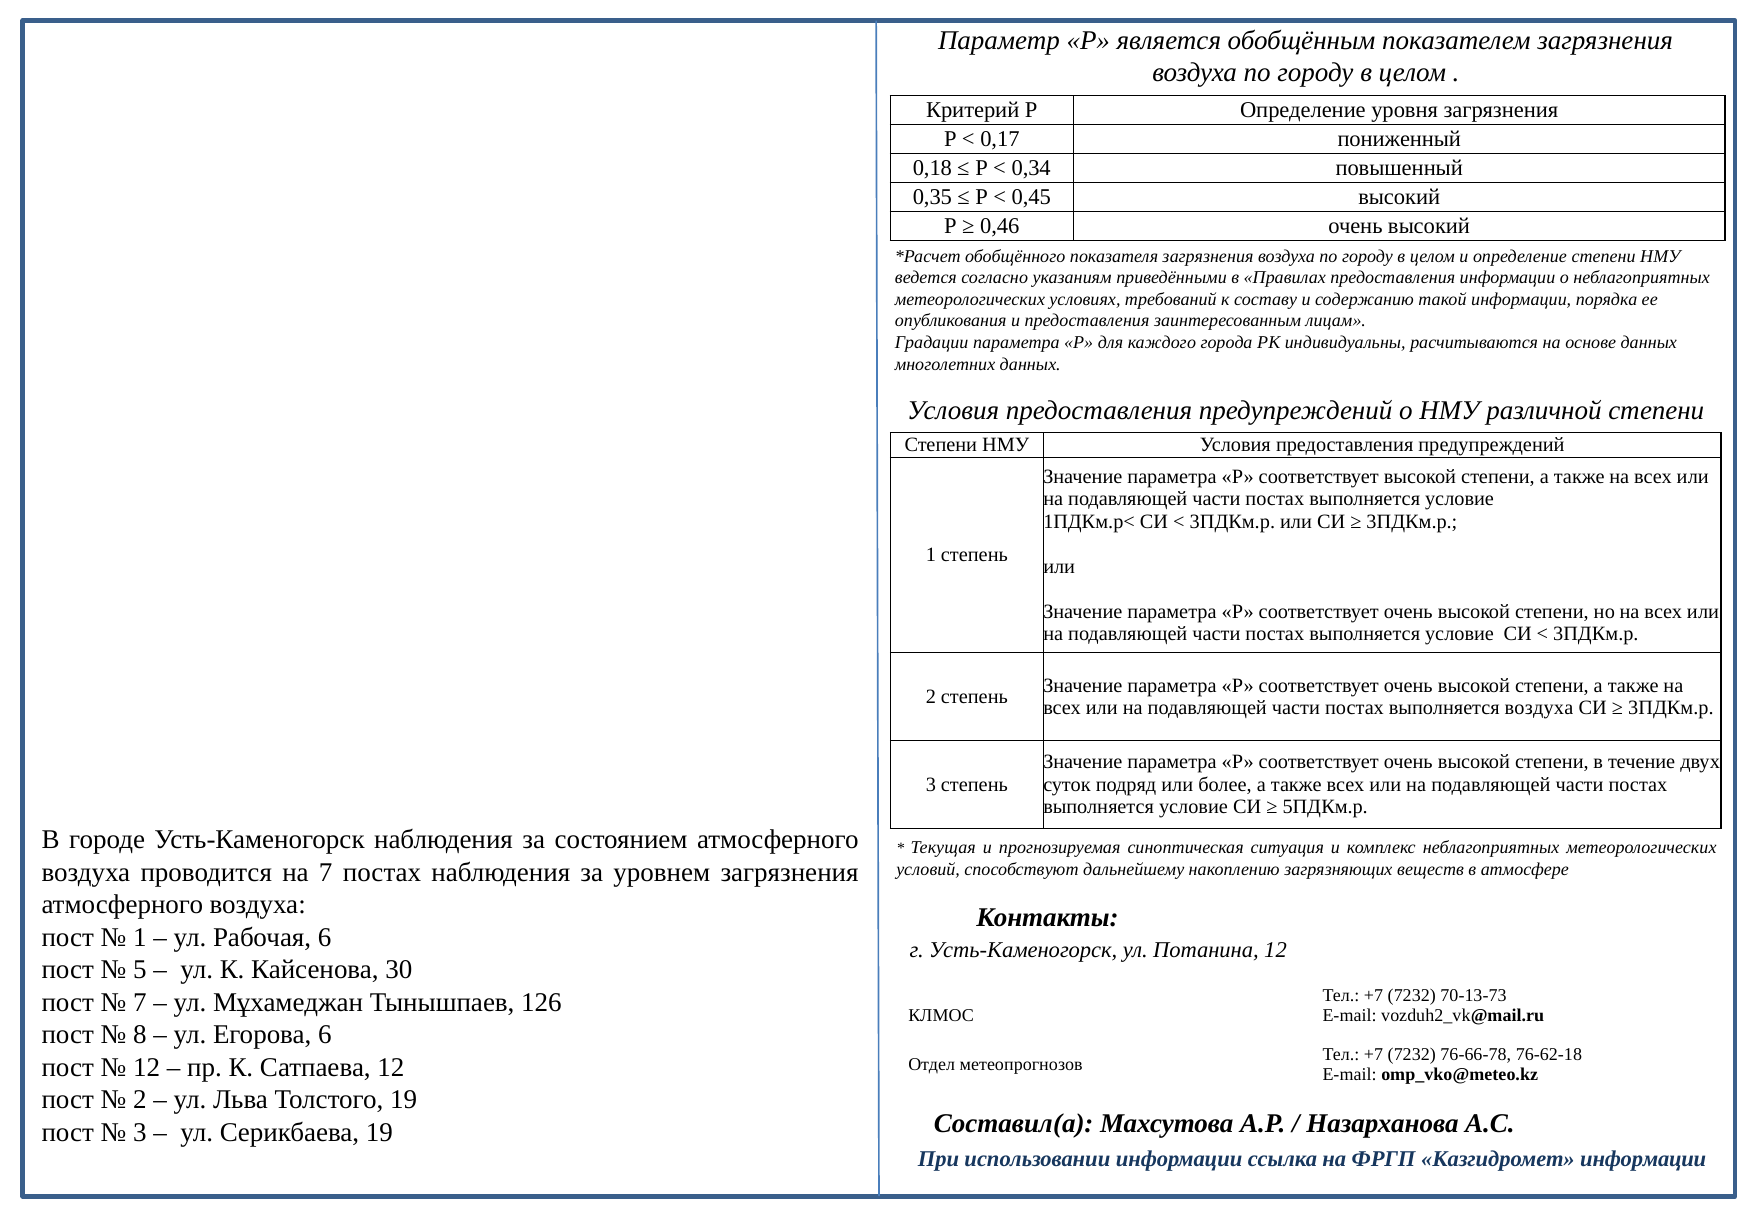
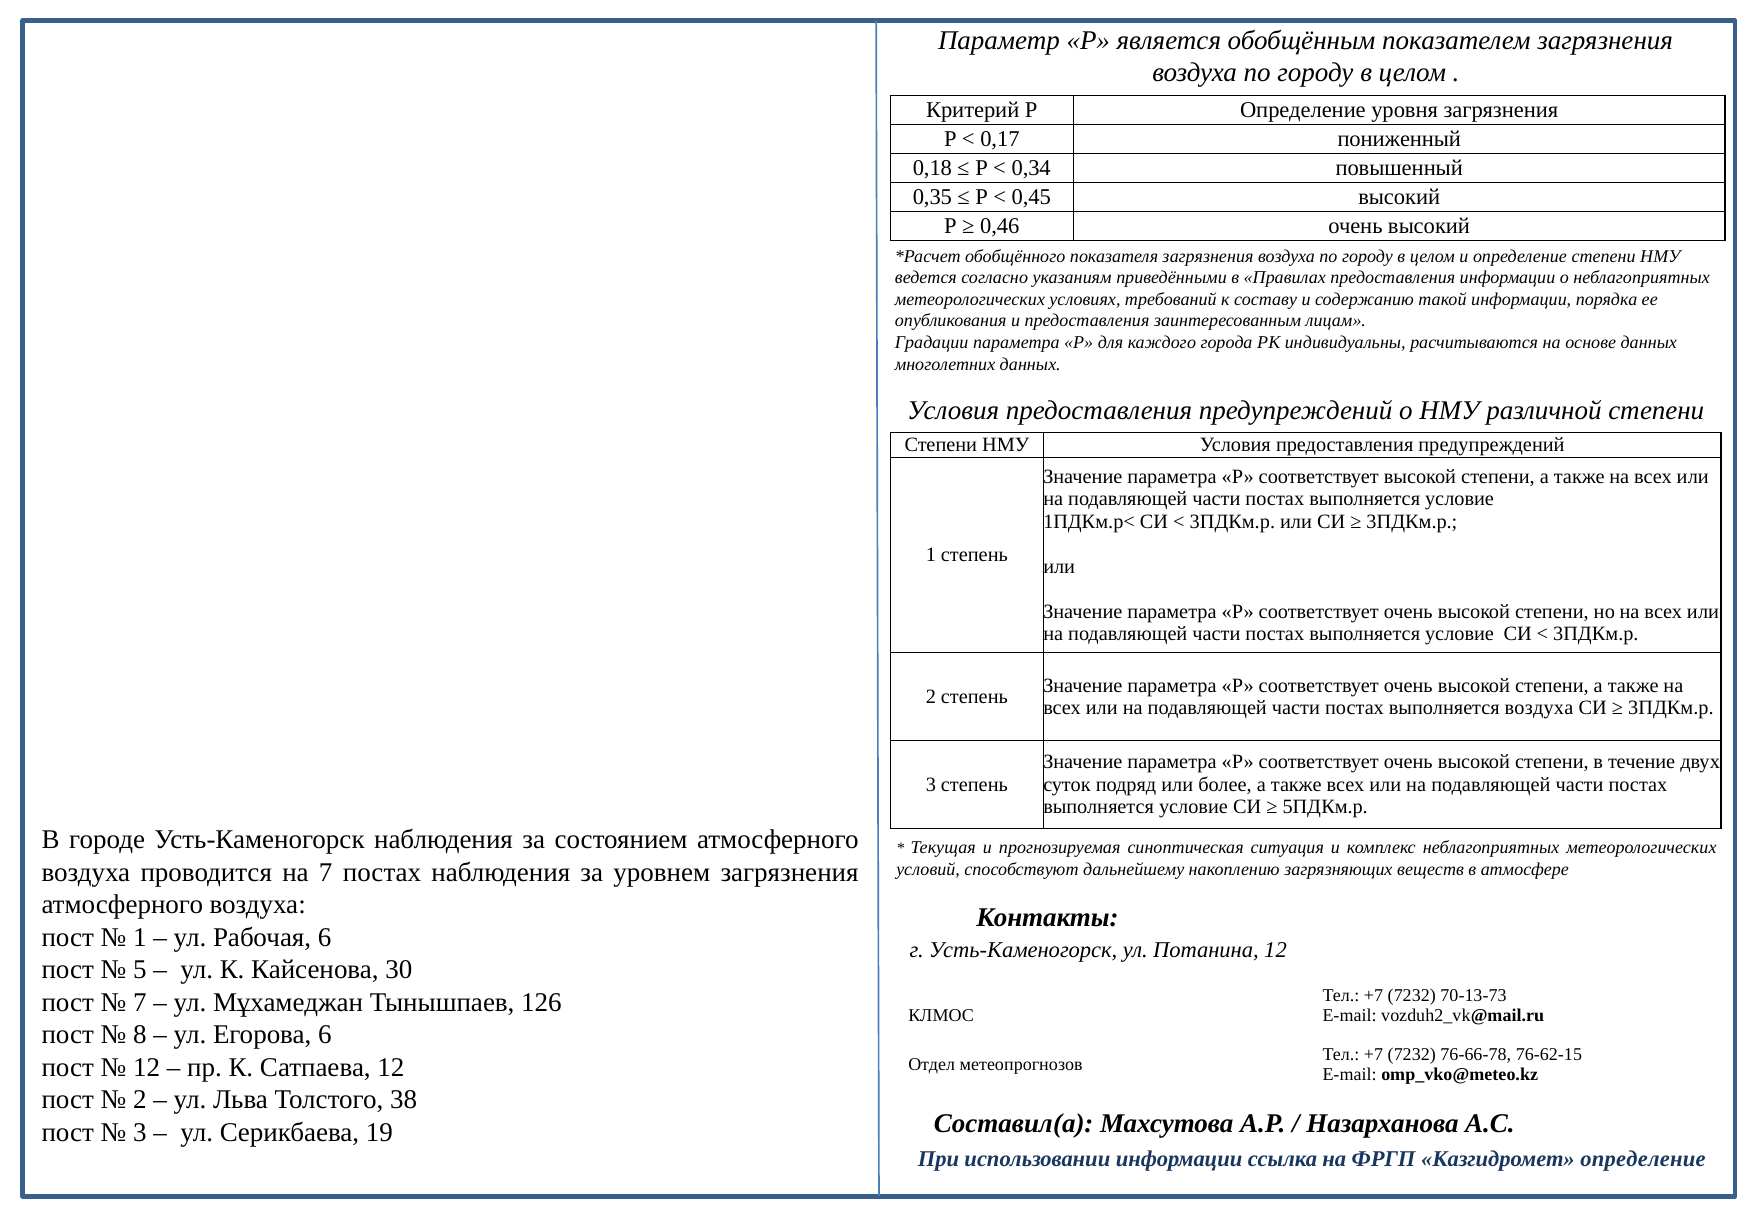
76-62-18: 76-62-18 -> 76-62-15 (1549, 1055)
Толстого 19: 19 -> 38 (404, 1100)
Казгидромет информации: информации -> определение (1643, 1159)
